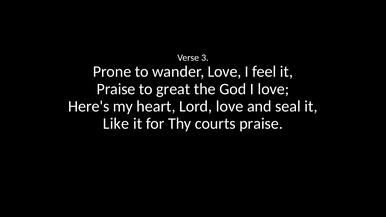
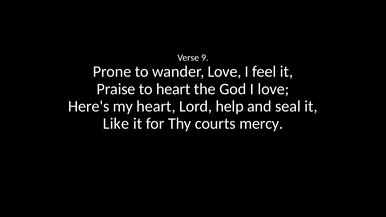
3: 3 -> 9 (205, 58)
to great: great -> heart (173, 89)
Lord love: love -> help (230, 106)
courts praise: praise -> mercy (261, 124)
